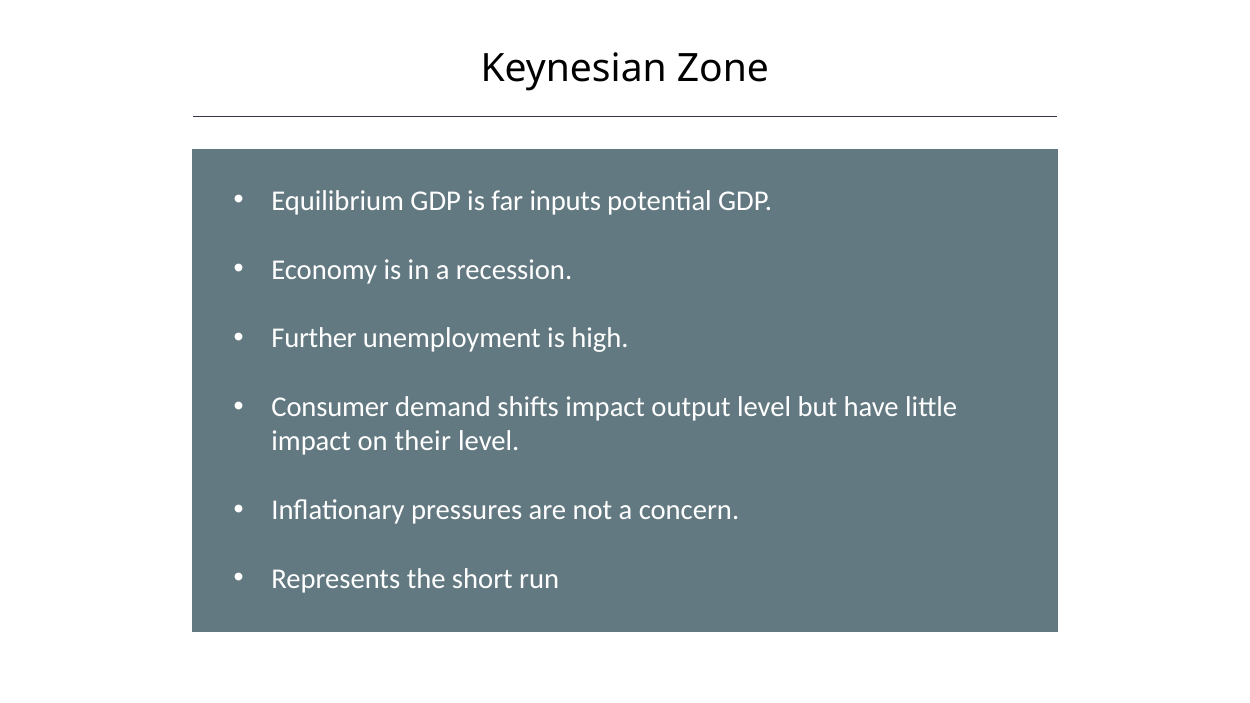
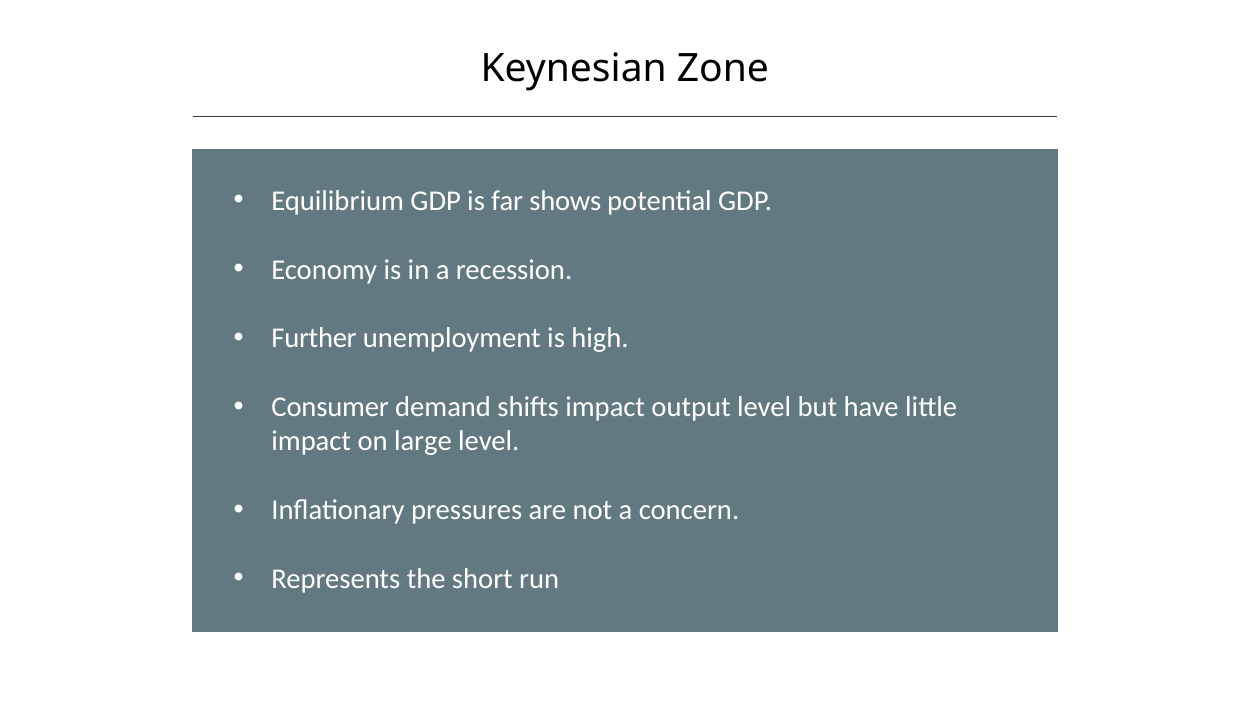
inputs: inputs -> shows (565, 201)
their: their -> large (423, 442)
